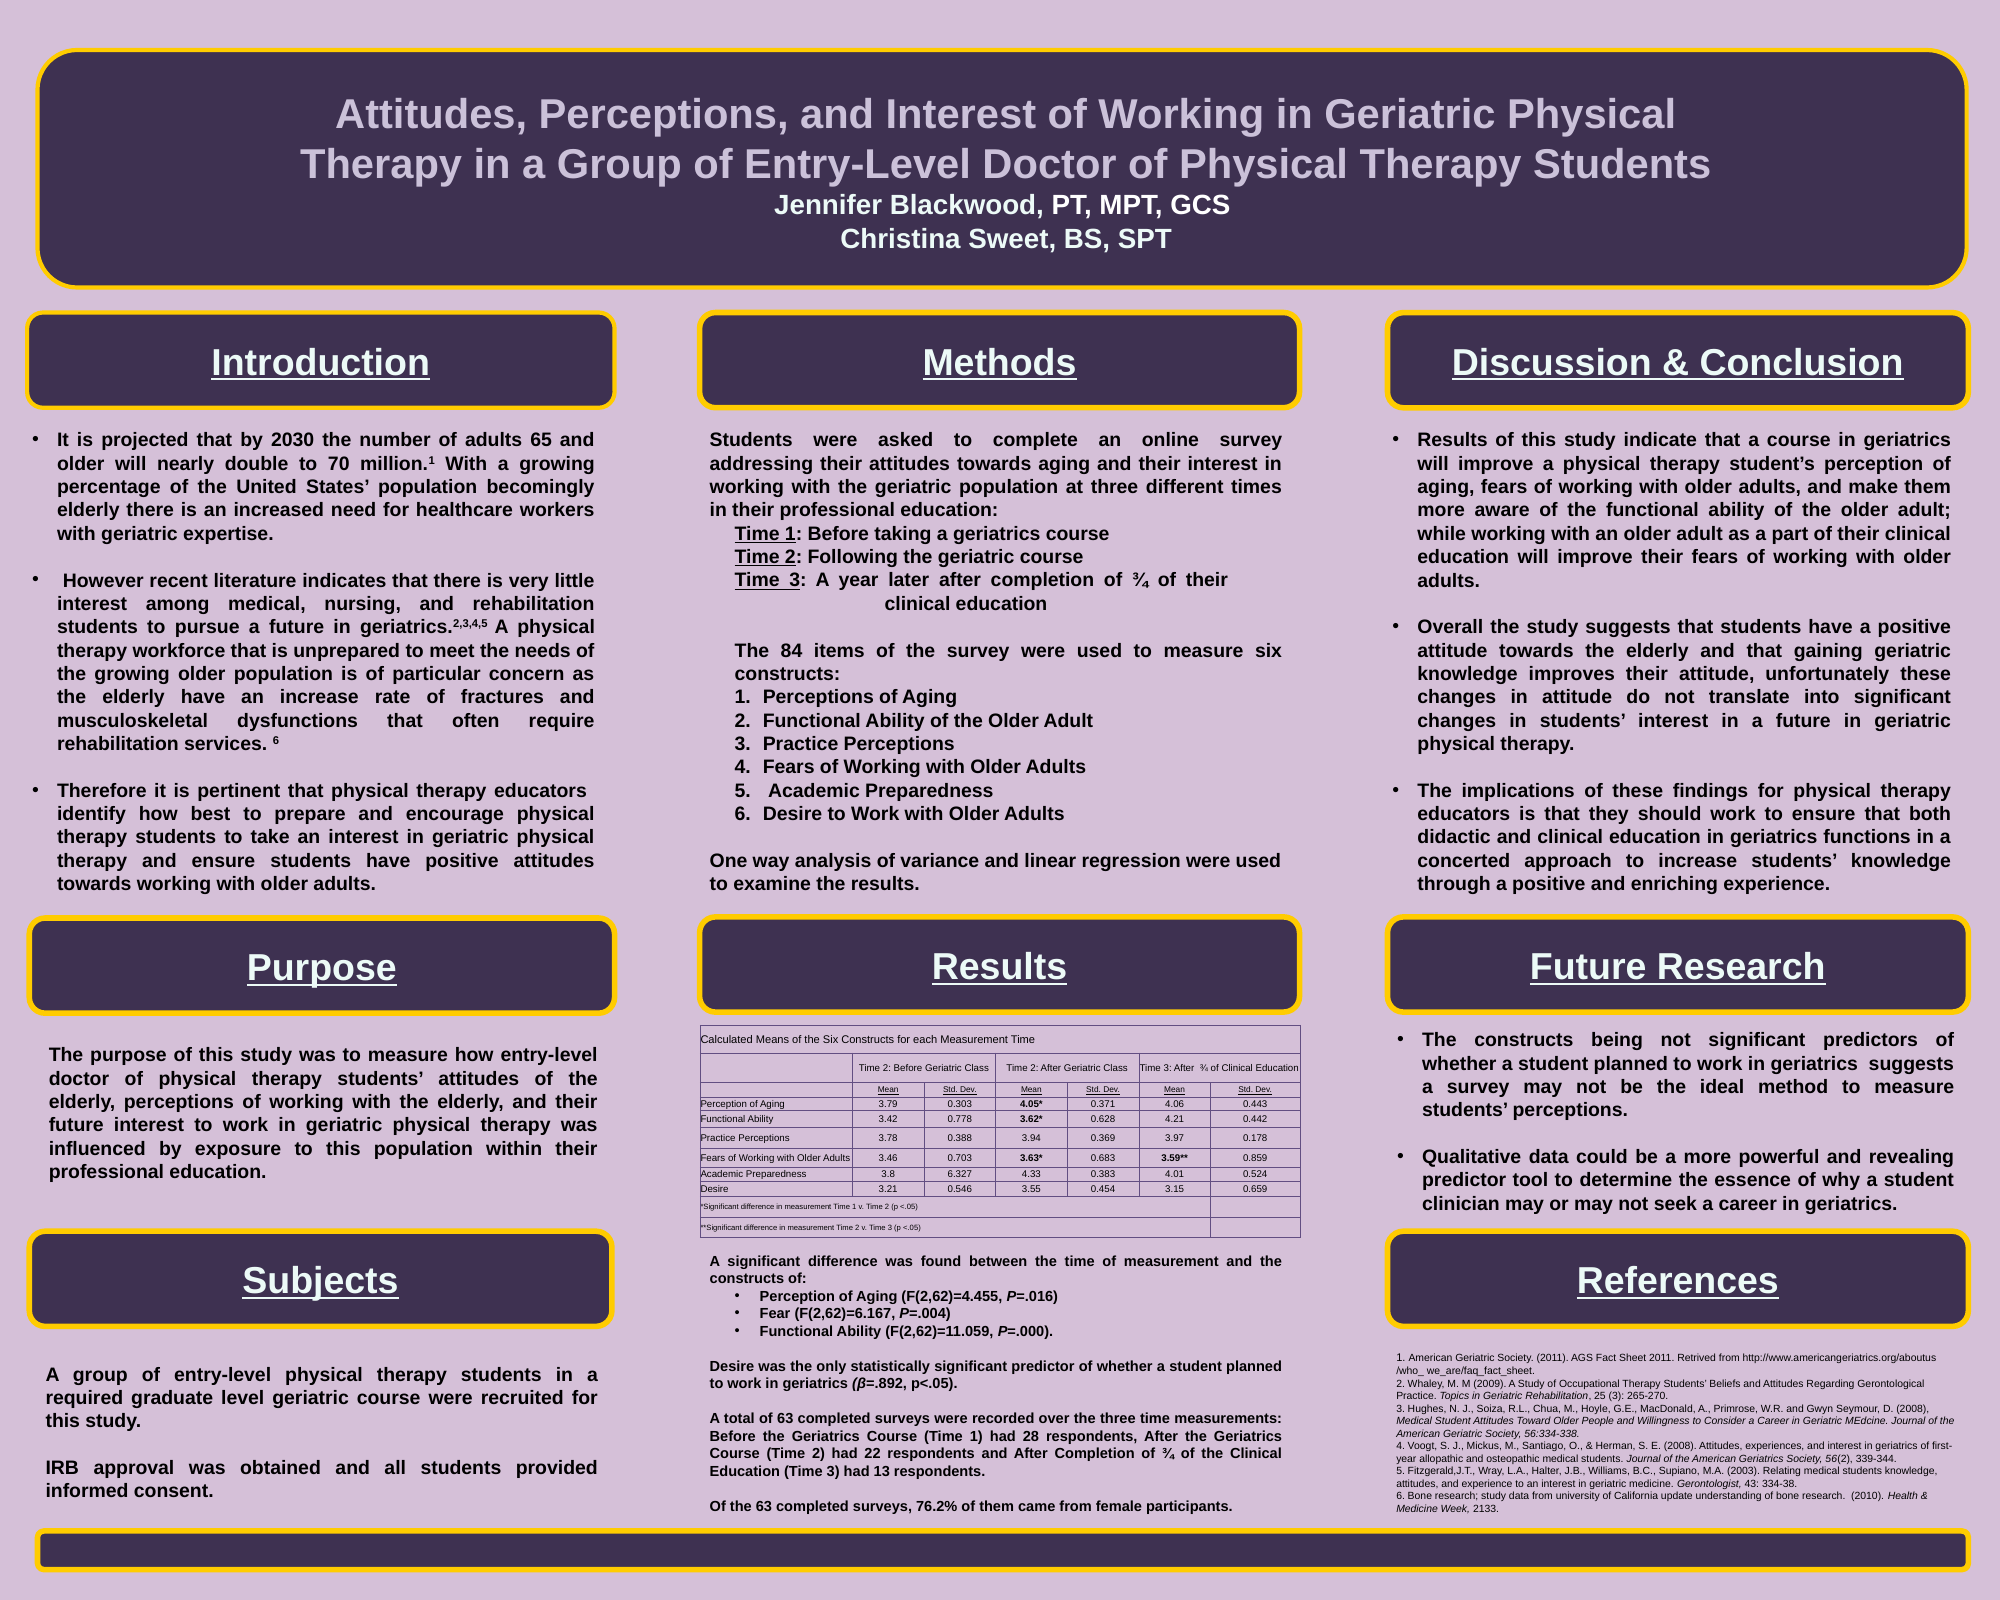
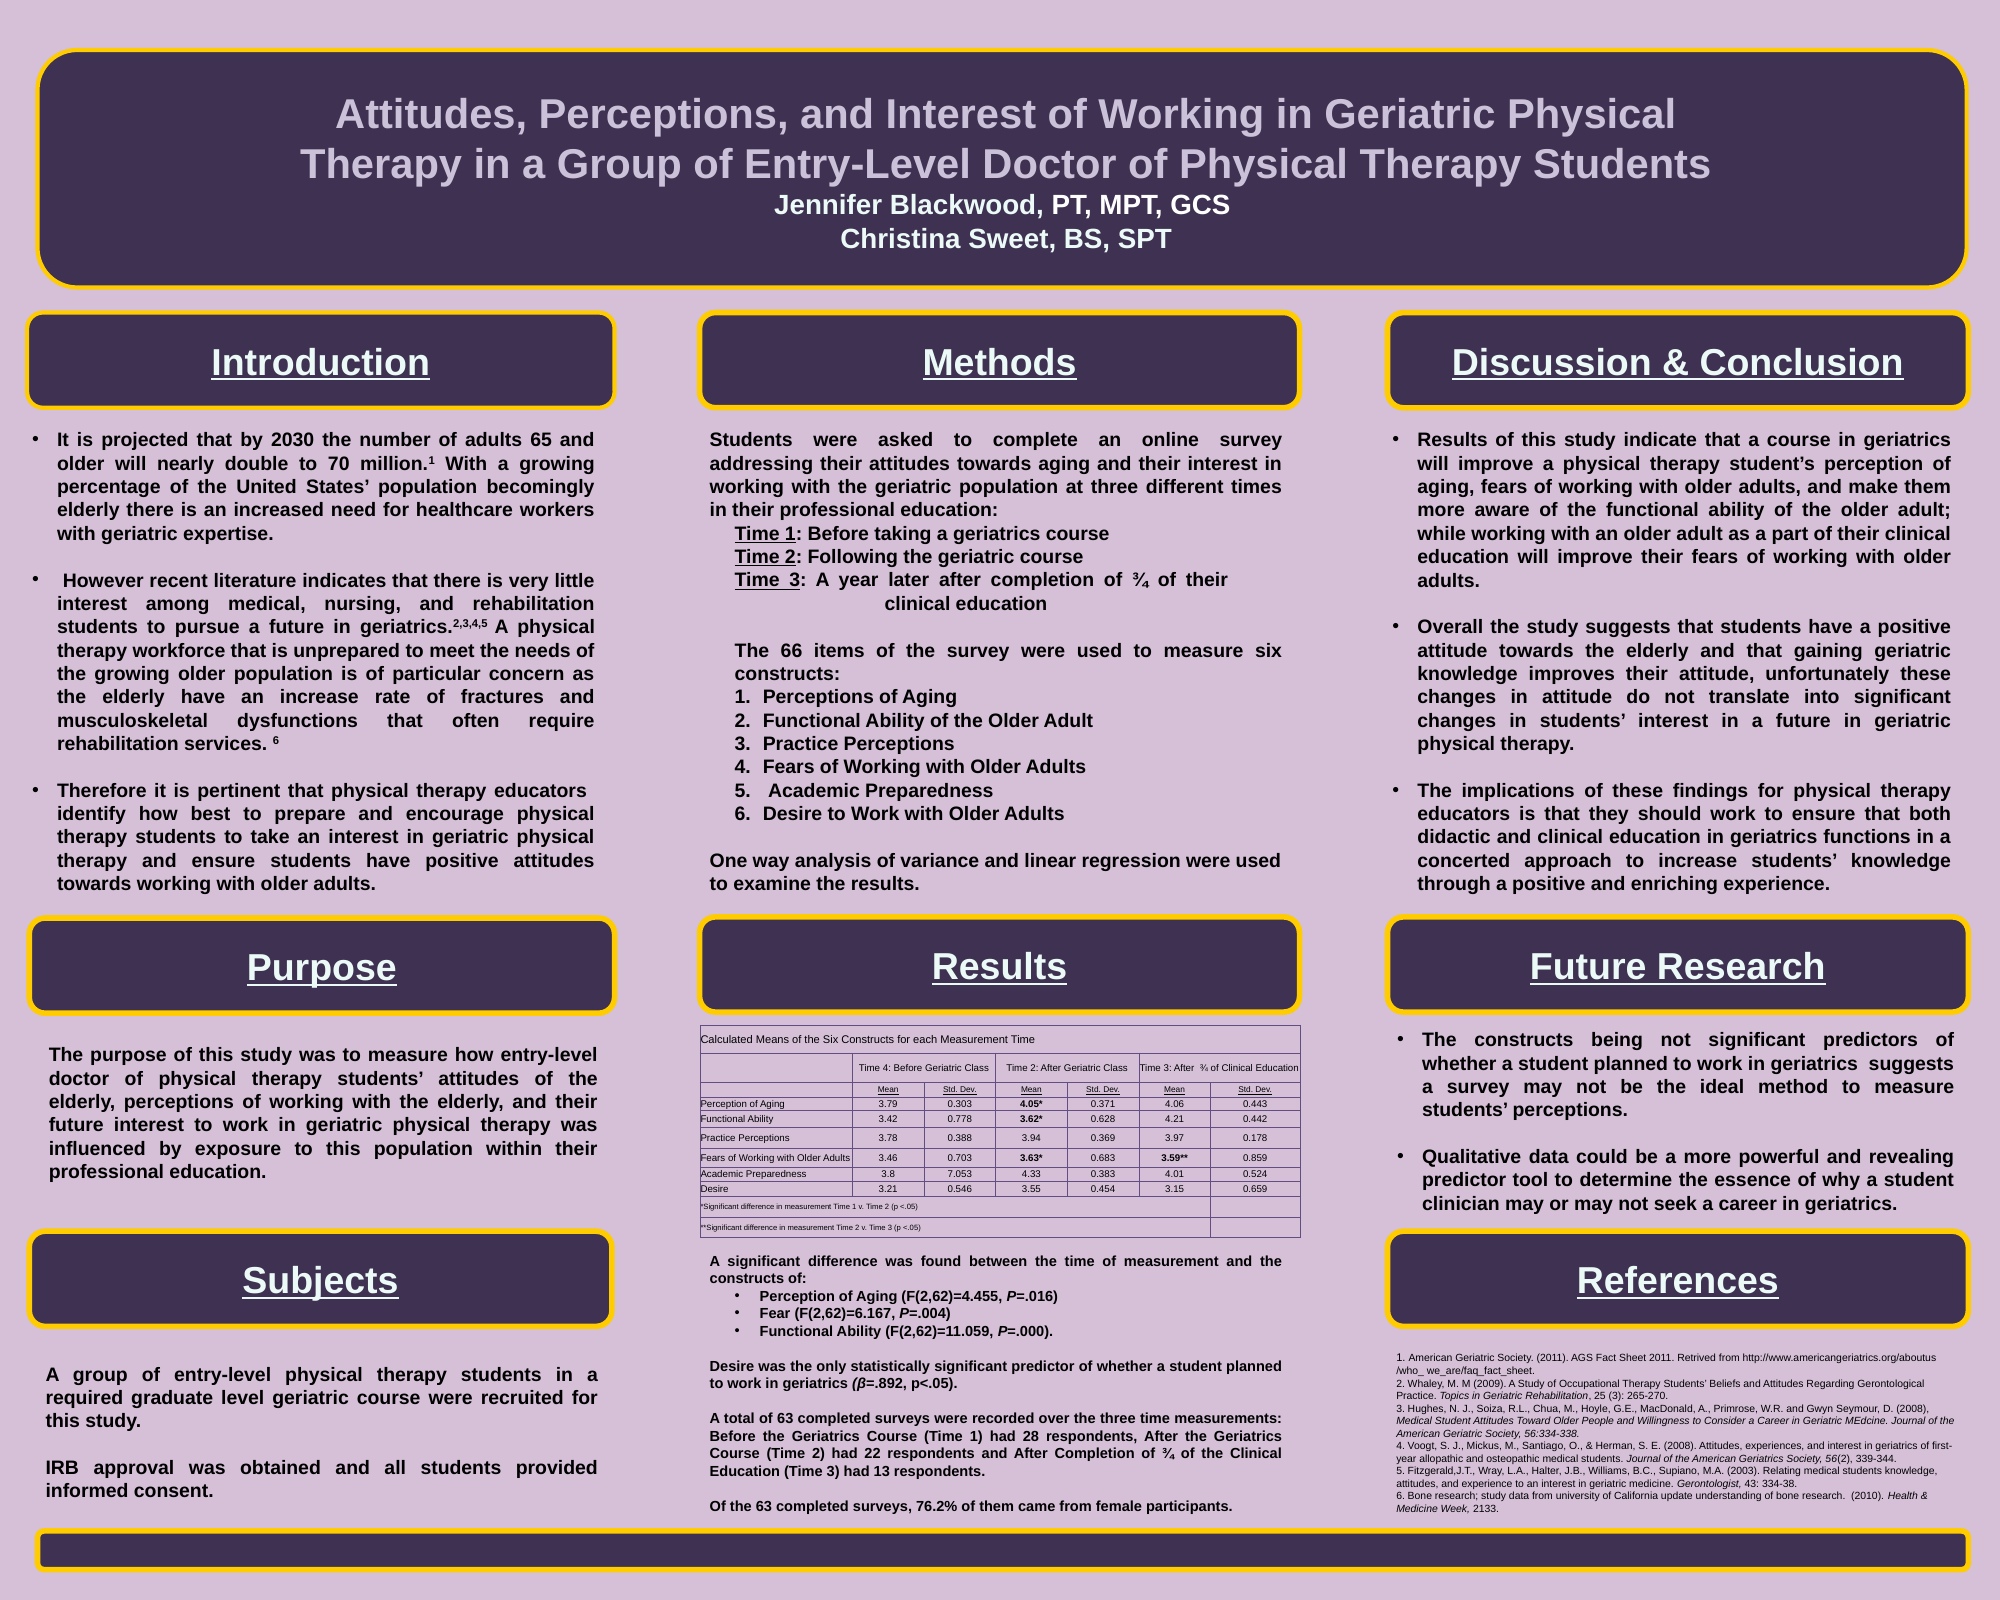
84: 84 -> 66 (792, 651)
2: 2 -> 4 (887, 1068)
6.327: 6.327 -> 7.053 (960, 1174)
